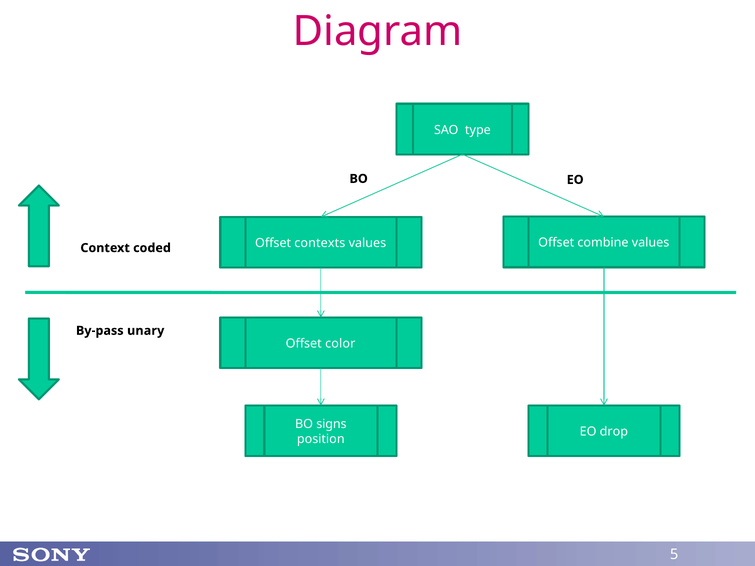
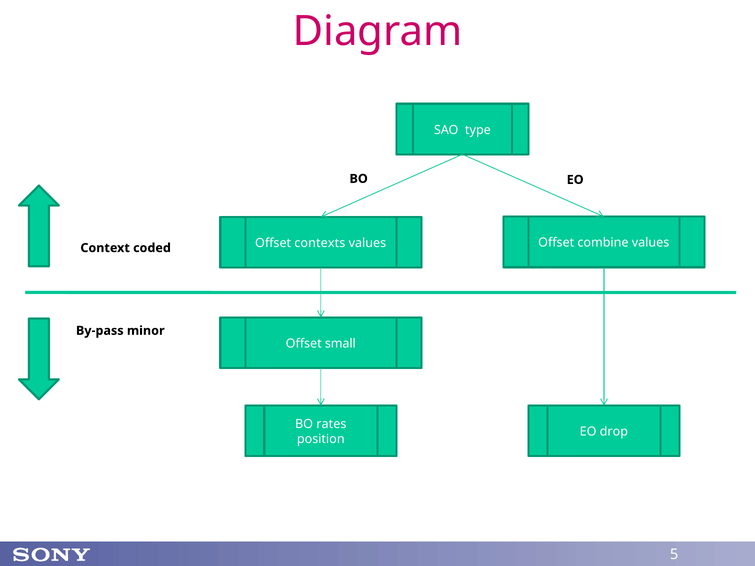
unary: unary -> minor (146, 331)
color: color -> small (340, 344)
signs: signs -> rates (331, 424)
